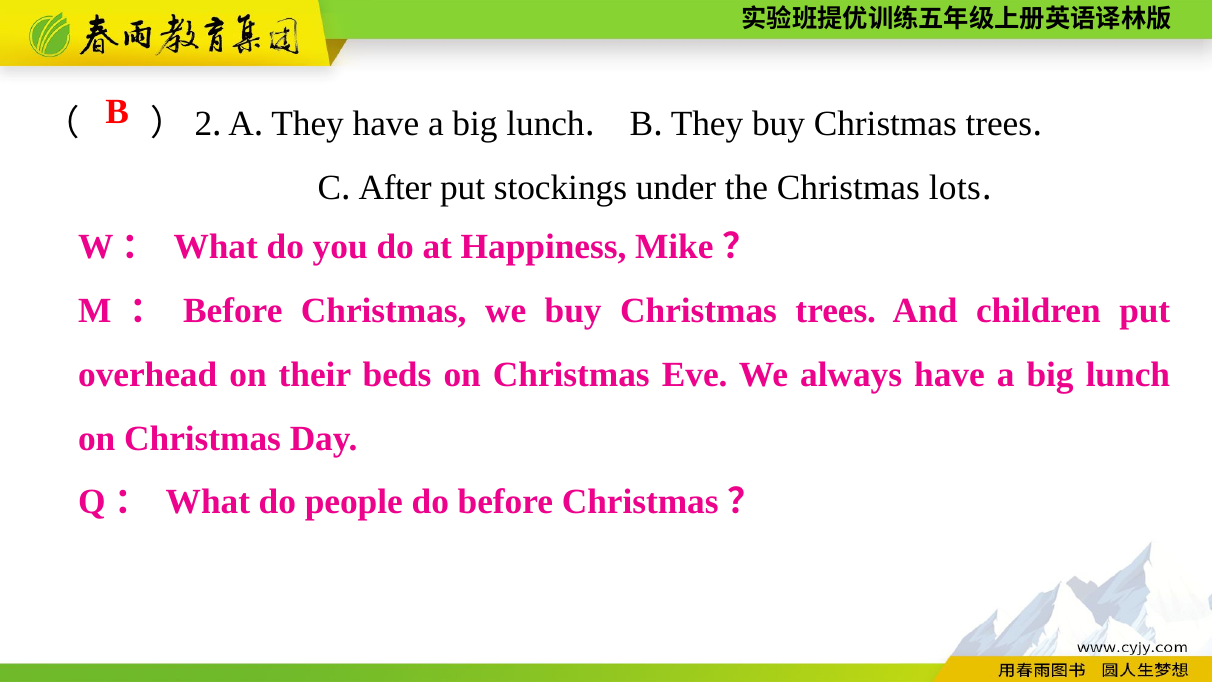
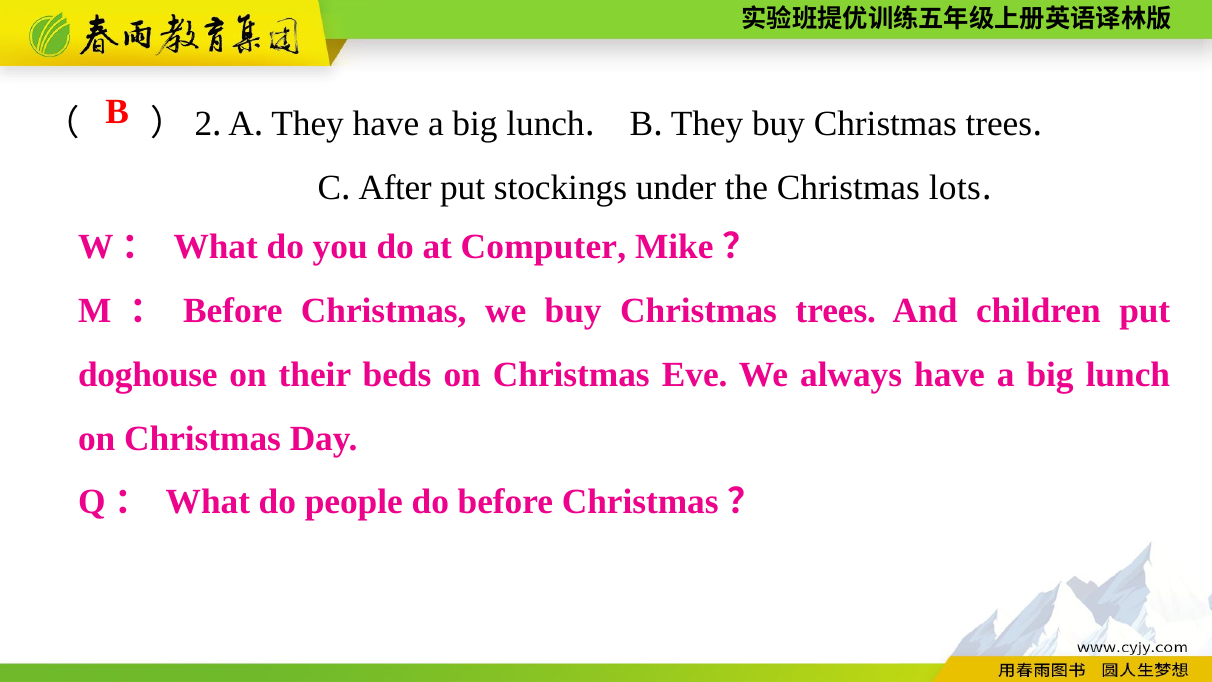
Happiness: Happiness -> Computer (543, 247)
overhead: overhead -> doghouse (148, 375)
